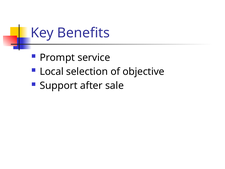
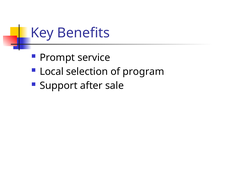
objective: objective -> program (143, 71)
